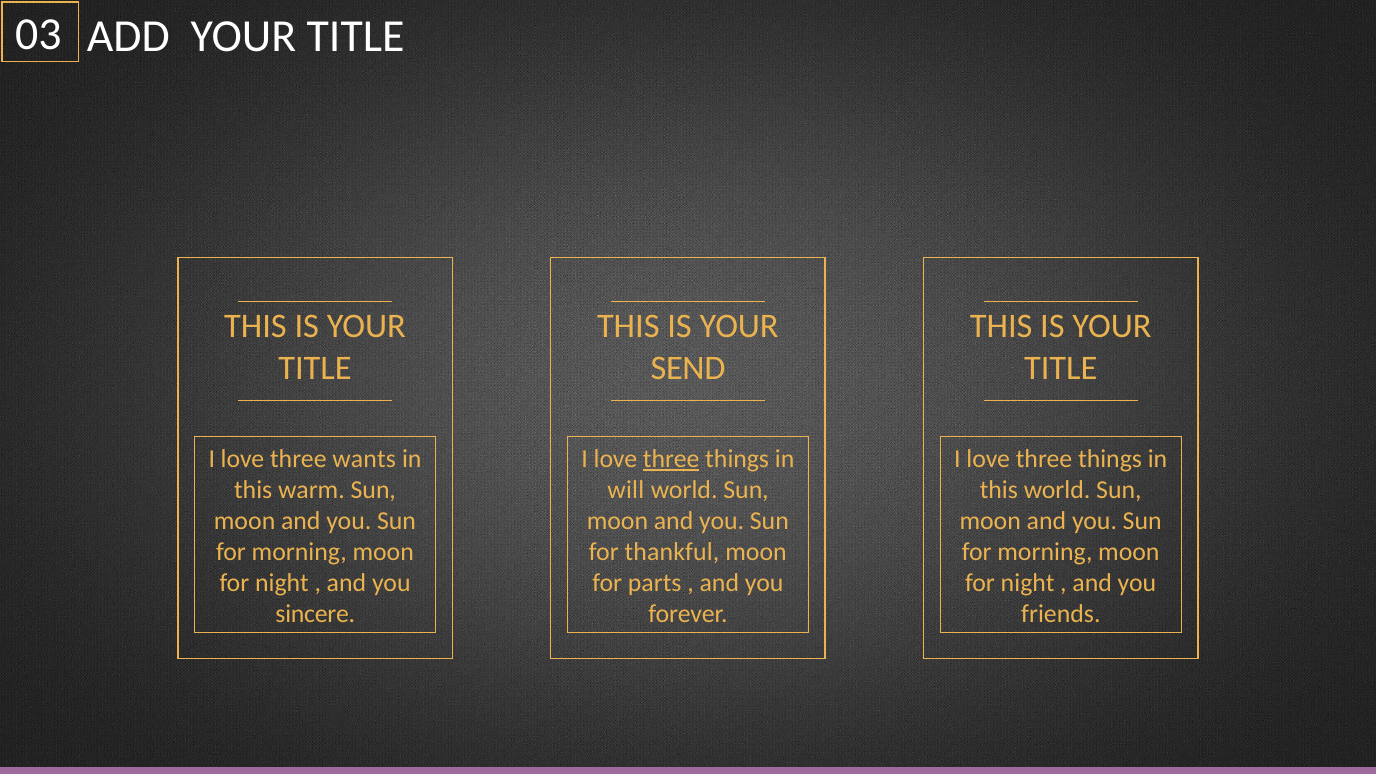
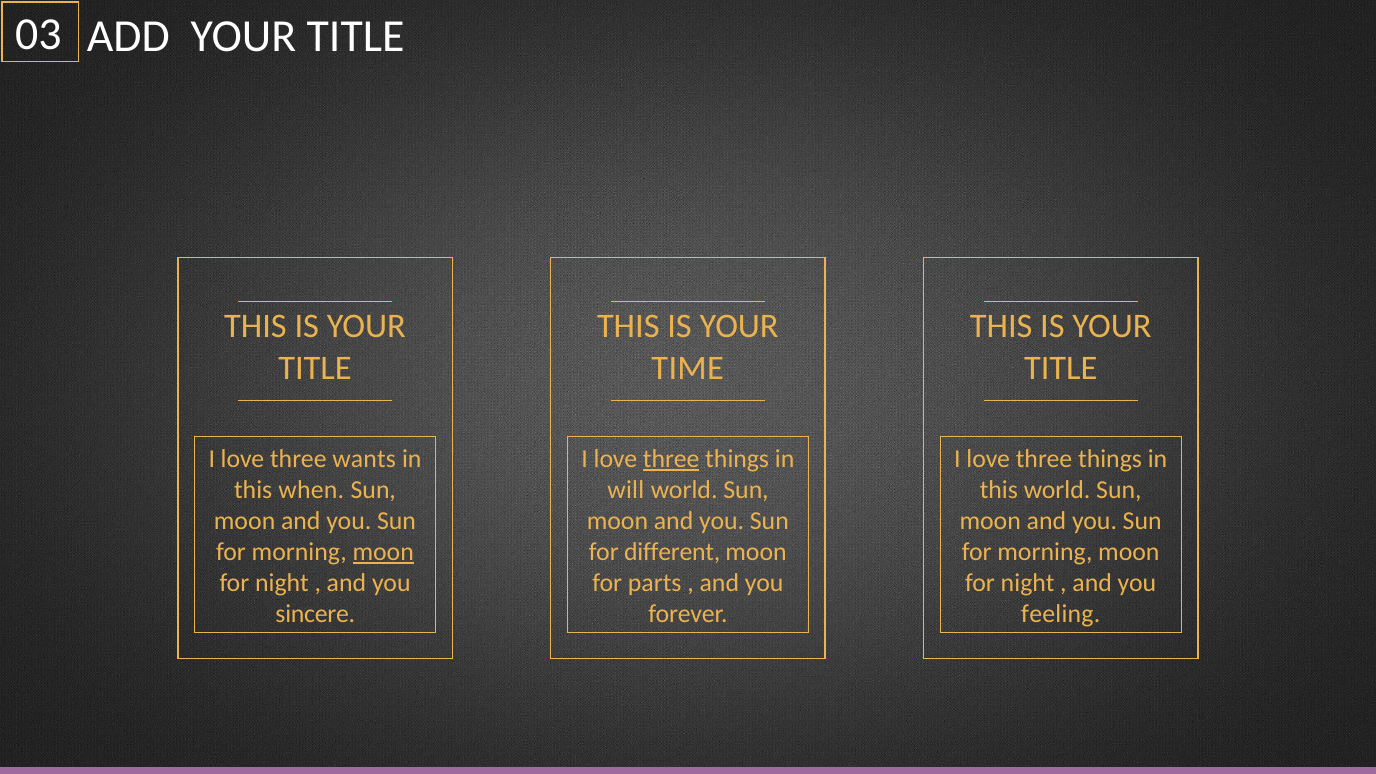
SEND: SEND -> TIME (688, 368)
warm: warm -> when (311, 490)
moon underline: none -> present (383, 552)
thankful: thankful -> different (672, 552)
friends: friends -> feeling (1061, 614)
